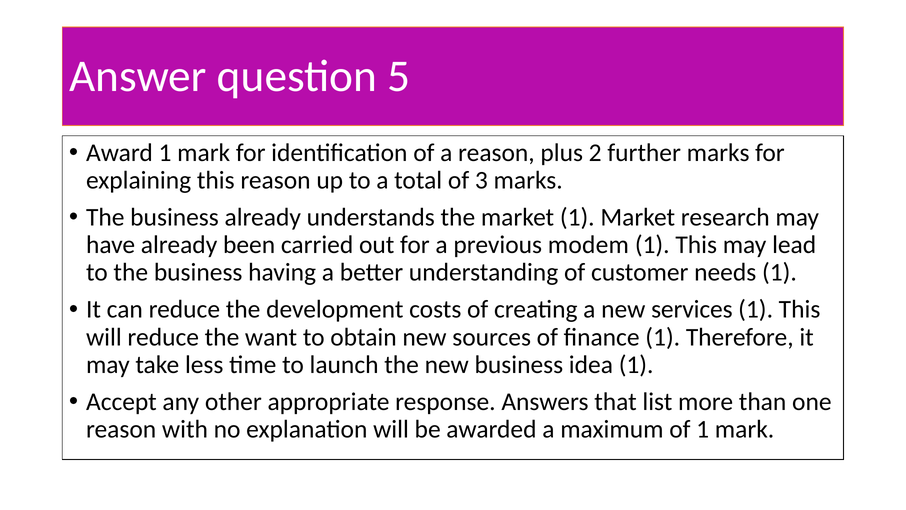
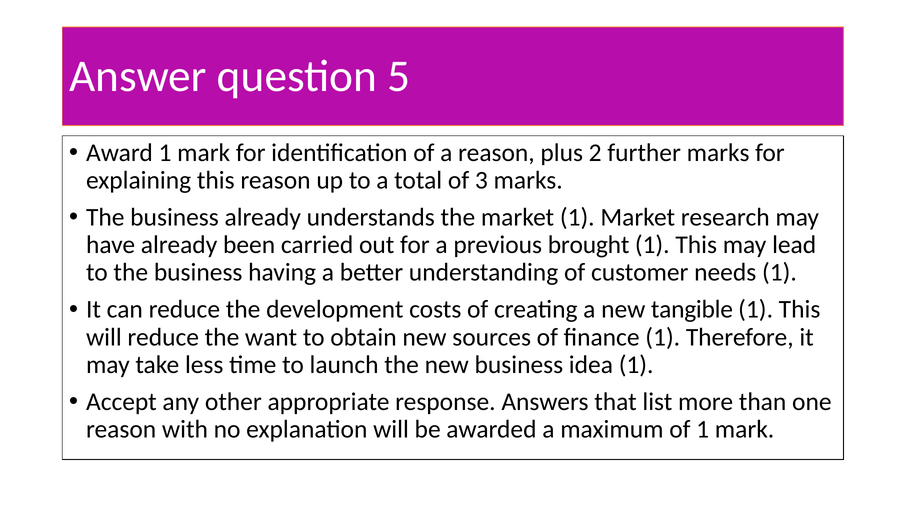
modem: modem -> brought (589, 245)
services: services -> tangible (692, 309)
